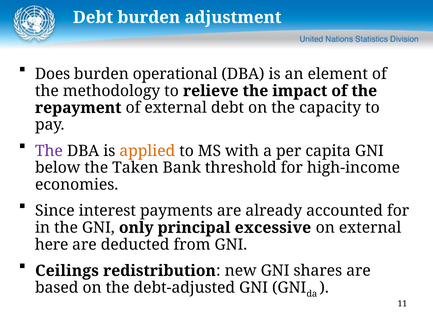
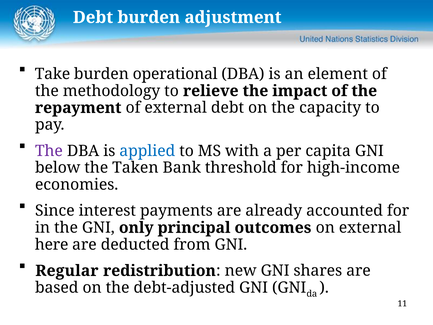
Does: Does -> Take (53, 74)
applied colour: orange -> blue (147, 151)
excessive: excessive -> outcomes (273, 228)
Ceilings: Ceilings -> Regular (67, 271)
